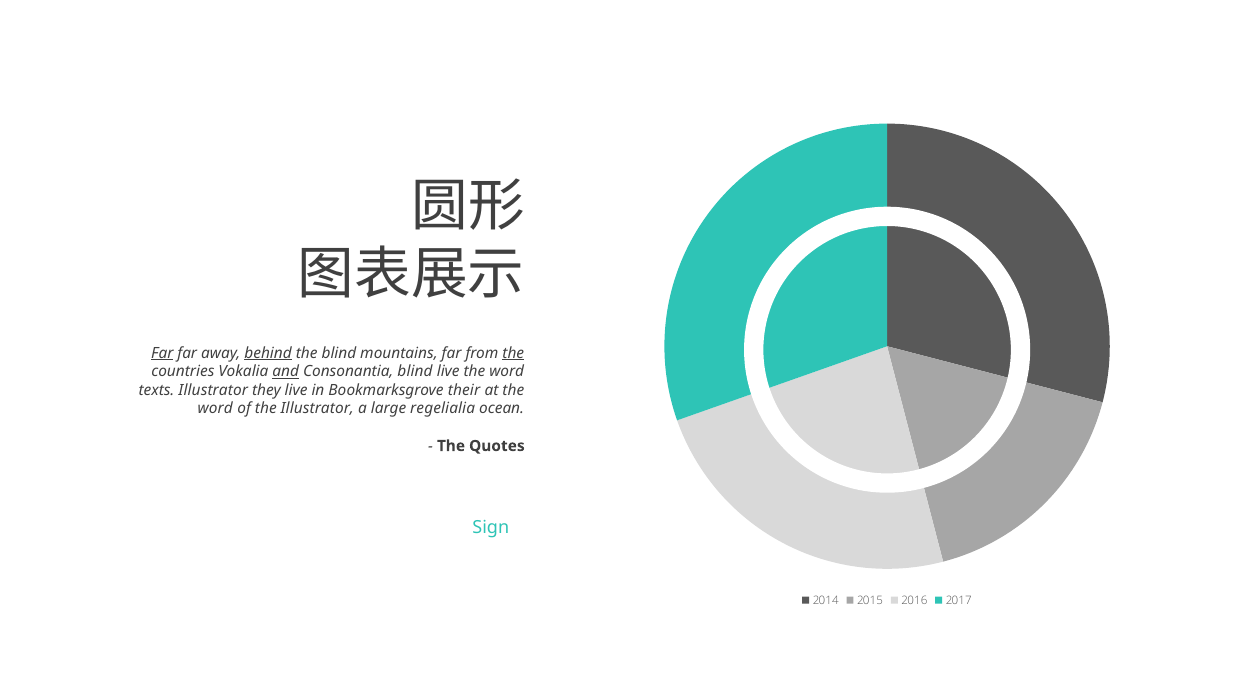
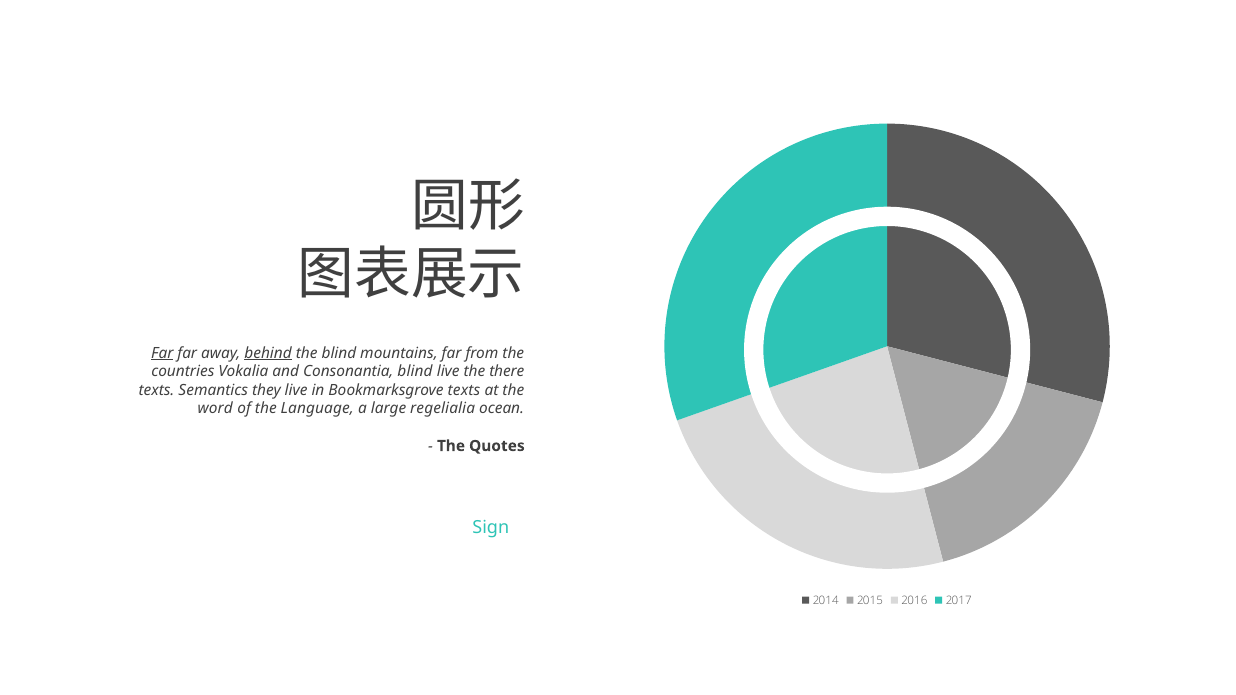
the underline: present -> none (513, 353)
and underline: present -> none (286, 372)
live the word: word -> there (507, 372)
texts Illustrator: Illustrator -> Semantics (213, 390)
Bookmarksgrove their: their -> texts (464, 390)
the Illustrator: Illustrator -> Language (317, 409)
